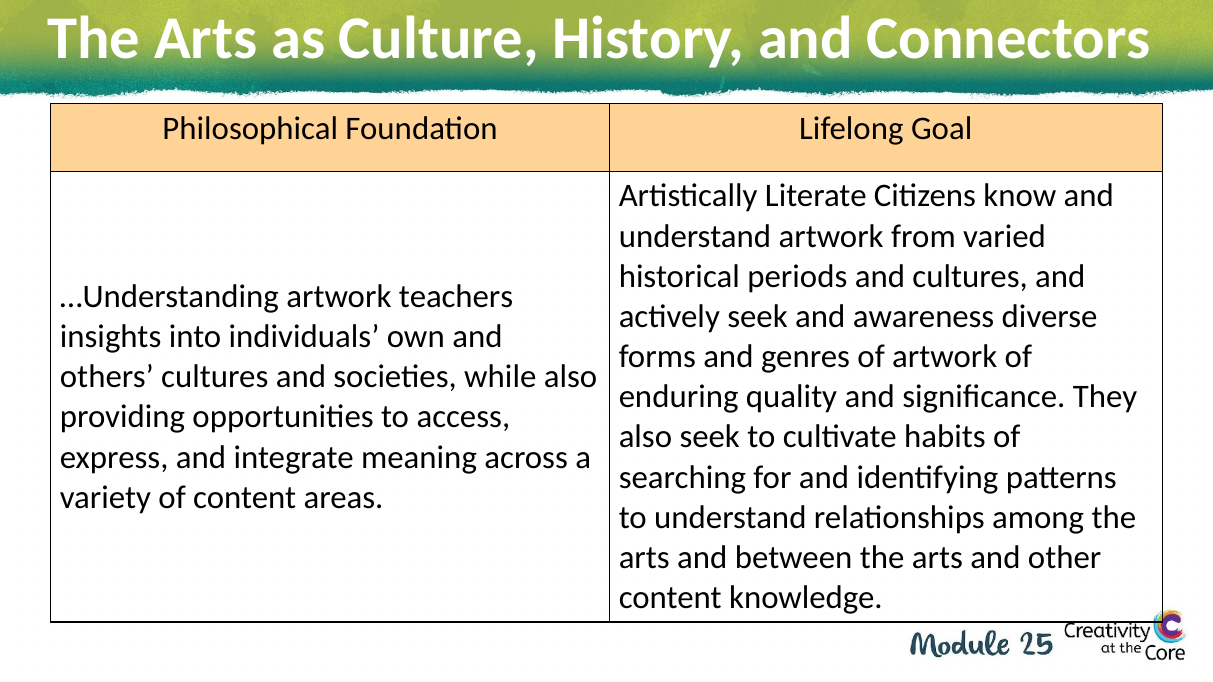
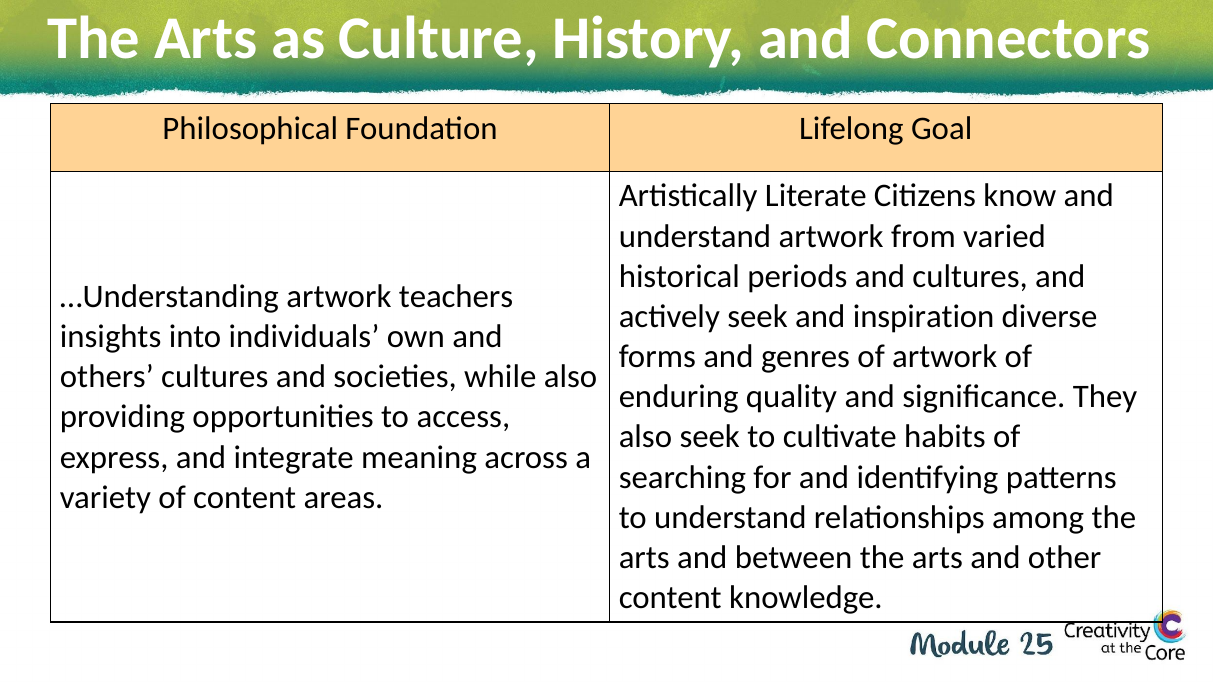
awareness: awareness -> inspiration (924, 317)
